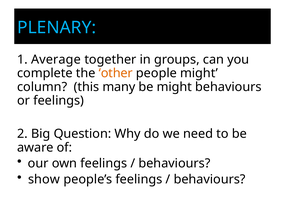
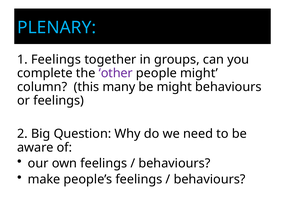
1 Average: Average -> Feelings (56, 60)
other colour: orange -> purple (116, 73)
show: show -> make (44, 180)
